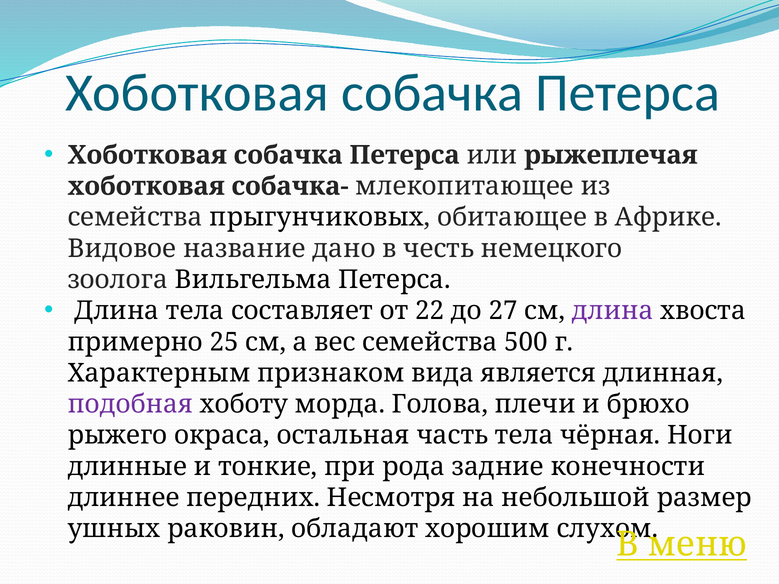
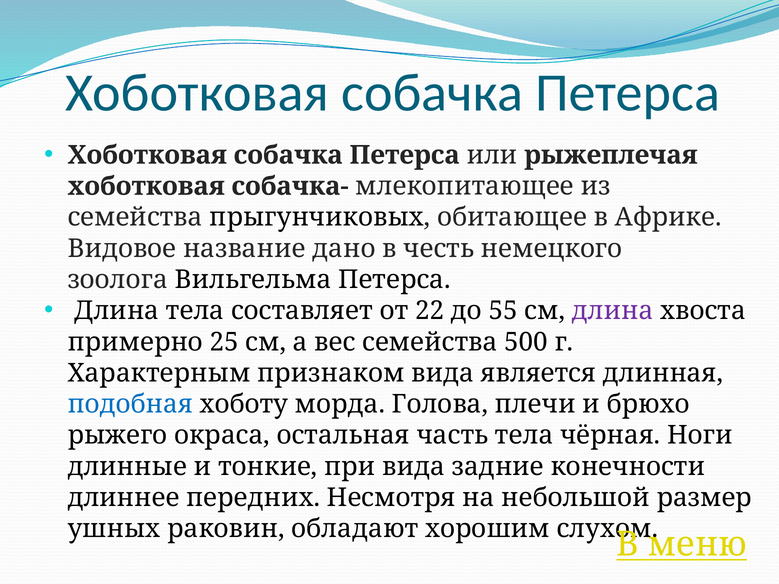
27: 27 -> 55 (503, 311)
подобная colour: purple -> blue (130, 404)
при рода: рода -> вида (414, 467)
